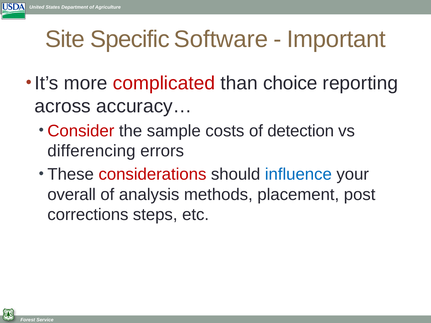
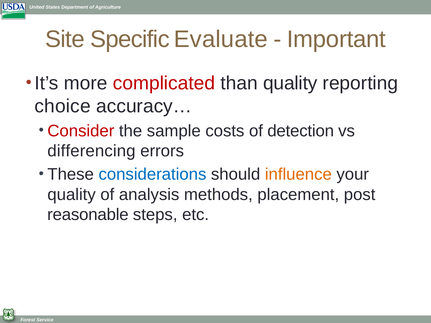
Software: Software -> Evaluate (221, 39)
than choice: choice -> quality (290, 83)
across: across -> choice (63, 106)
considerations colour: red -> blue (152, 175)
influence colour: blue -> orange (298, 175)
overall: overall -> quality (72, 195)
corrections: corrections -> reasonable (88, 215)
